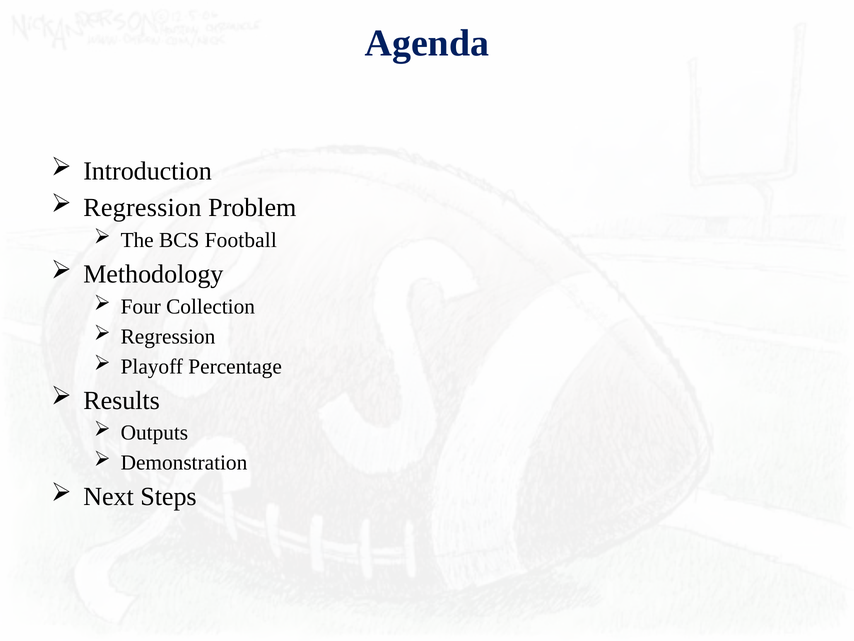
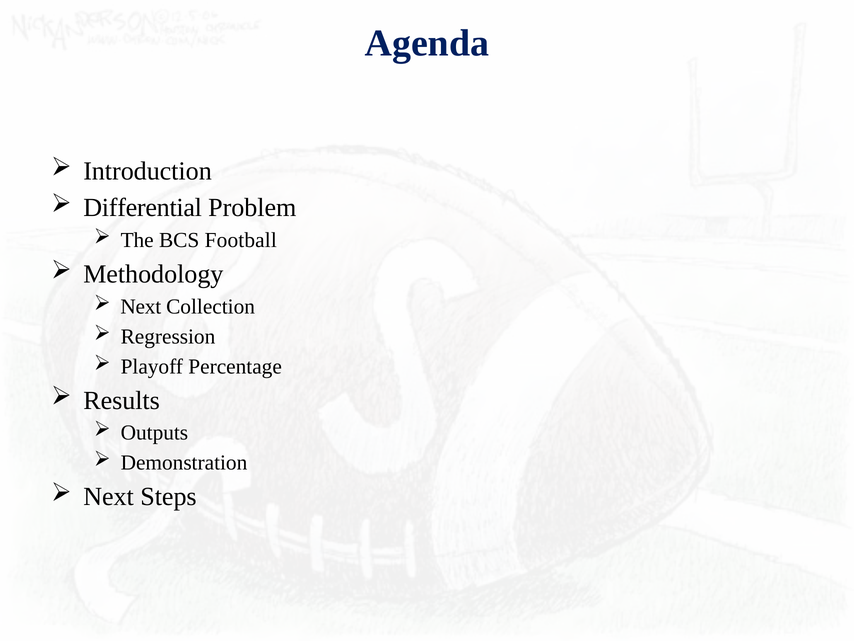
Regression: Regression -> Differential (143, 208)
Four: Four -> Next (141, 306)
